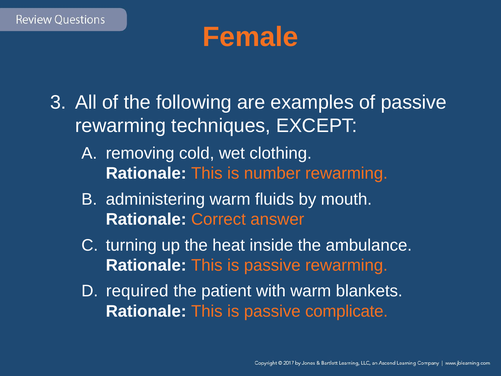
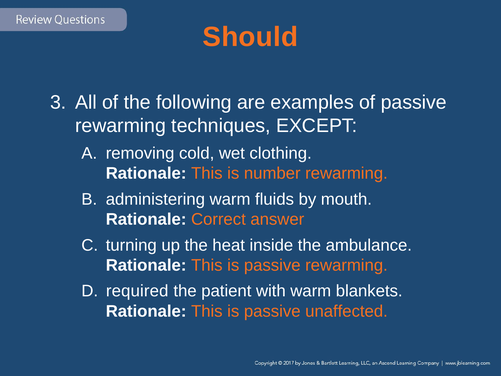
Female: Female -> Should (250, 37)
complicate: complicate -> unaffected (346, 311)
